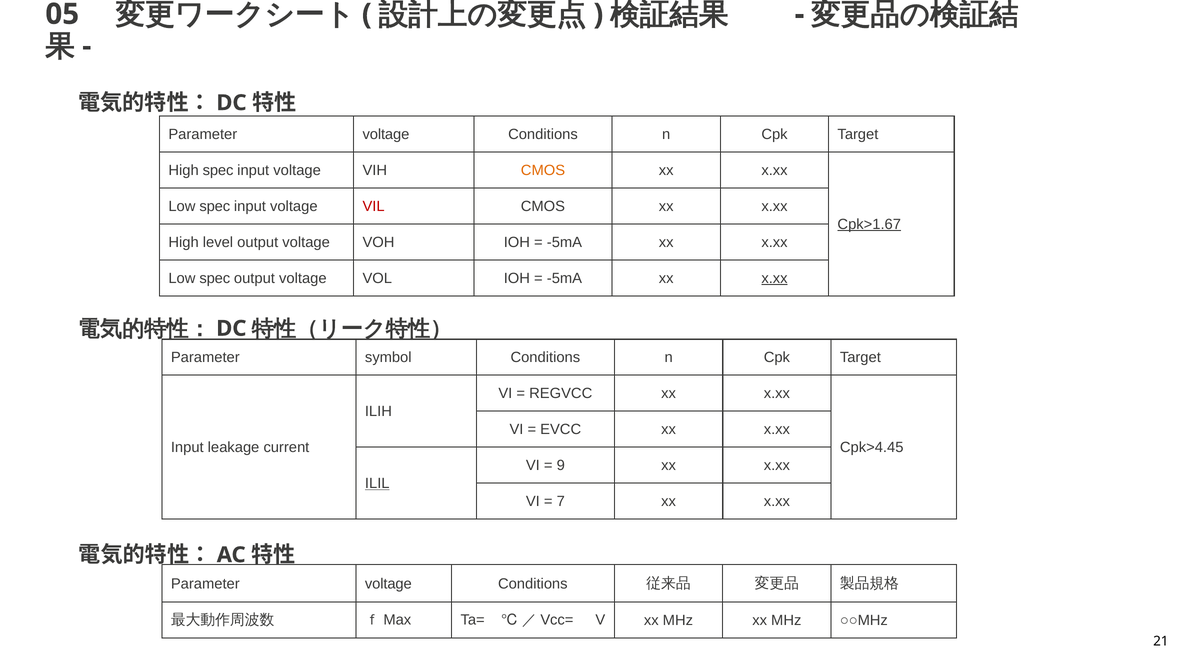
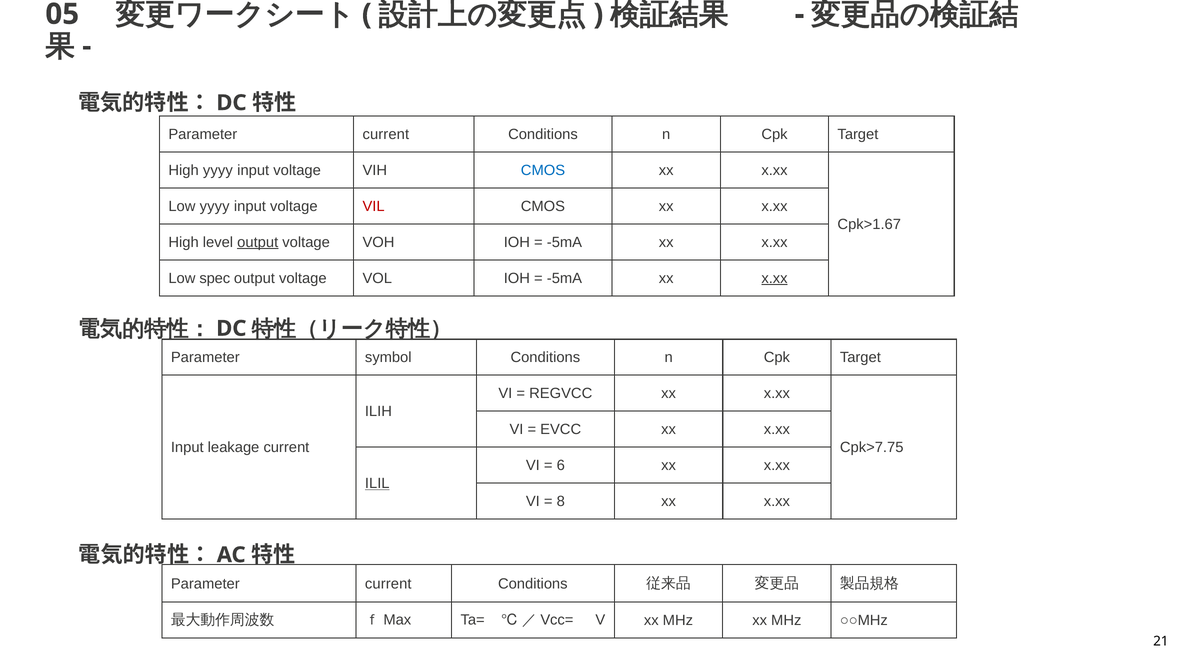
voltage: voltage -> current (386, 134)
High spec: spec -> yyyy (218, 170)
CMOS colour: orange -> blue (543, 170)
spec: spec -> yyyy (215, 206)
Cpk>1.67 underline: present -> none (869, 224)
output underline: none -> present (258, 242)
Cpk>4.45: Cpk>4.45 -> Cpk>7.75 (872, 447)
9: 9 -> 6 (561, 465)
7: 7 -> 8 (561, 501)
voltage: voltage -> current (388, 584)
